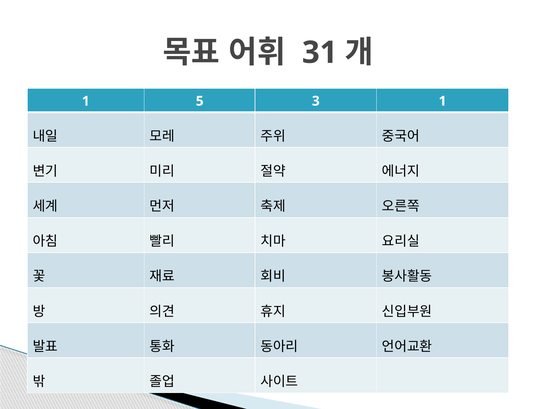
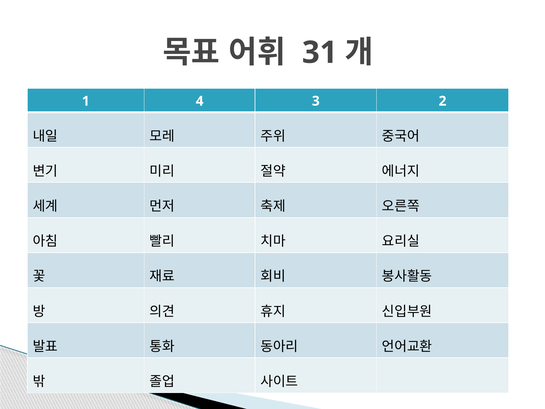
5: 5 -> 4 (200, 101)
3 1: 1 -> 2 (443, 101)
